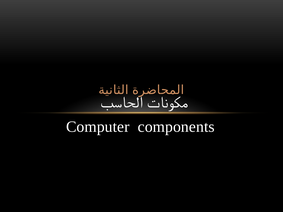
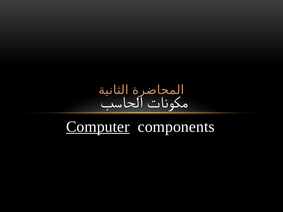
Computer underline: none -> present (98, 127)
